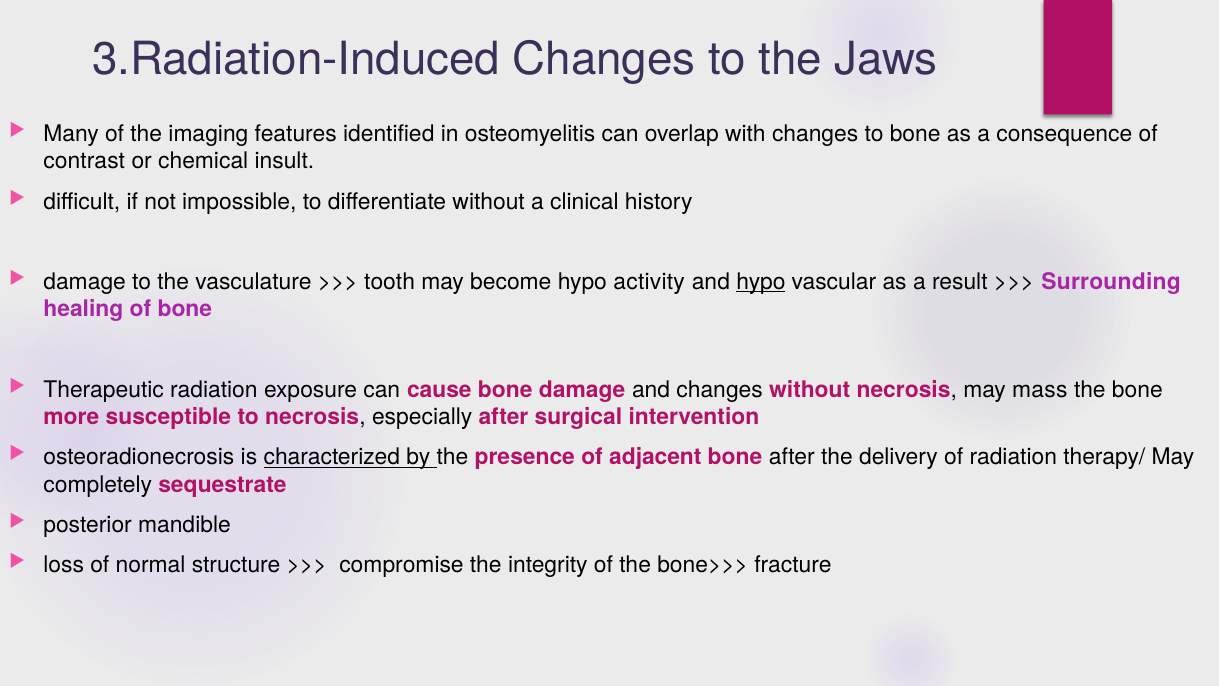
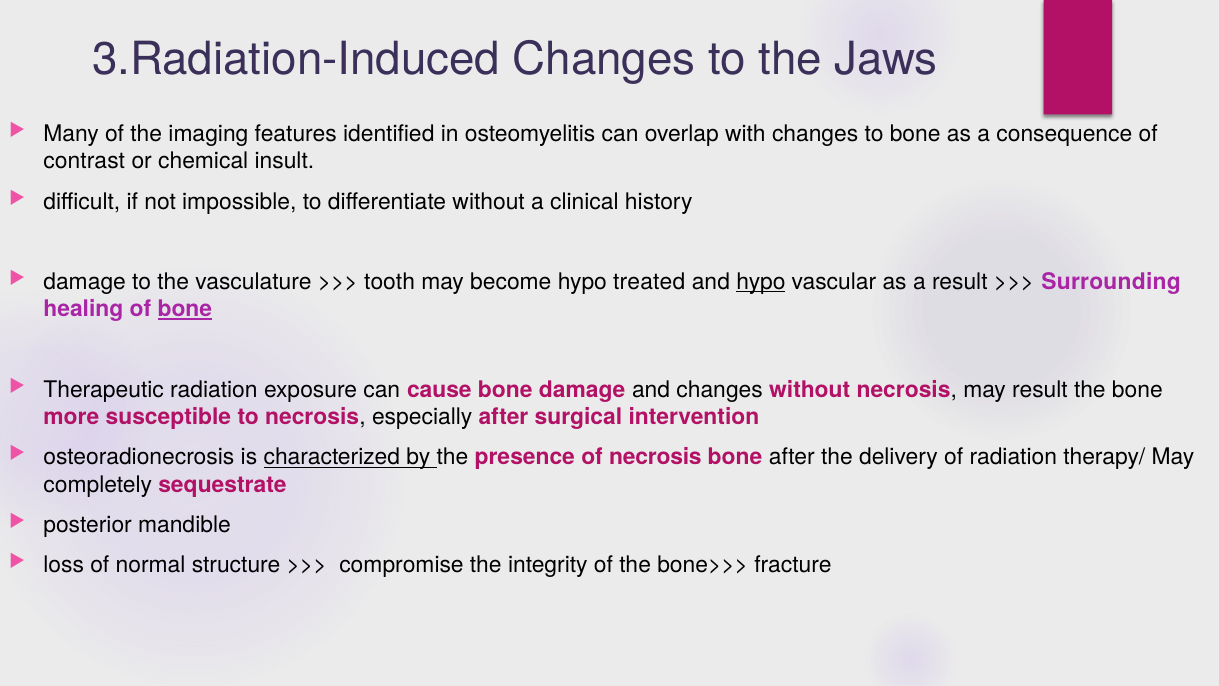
activity: activity -> treated (649, 282)
bone underline: none -> present (185, 309)
may mass: mass -> result (1040, 389)
of adjacent: adjacent -> necrosis (655, 457)
